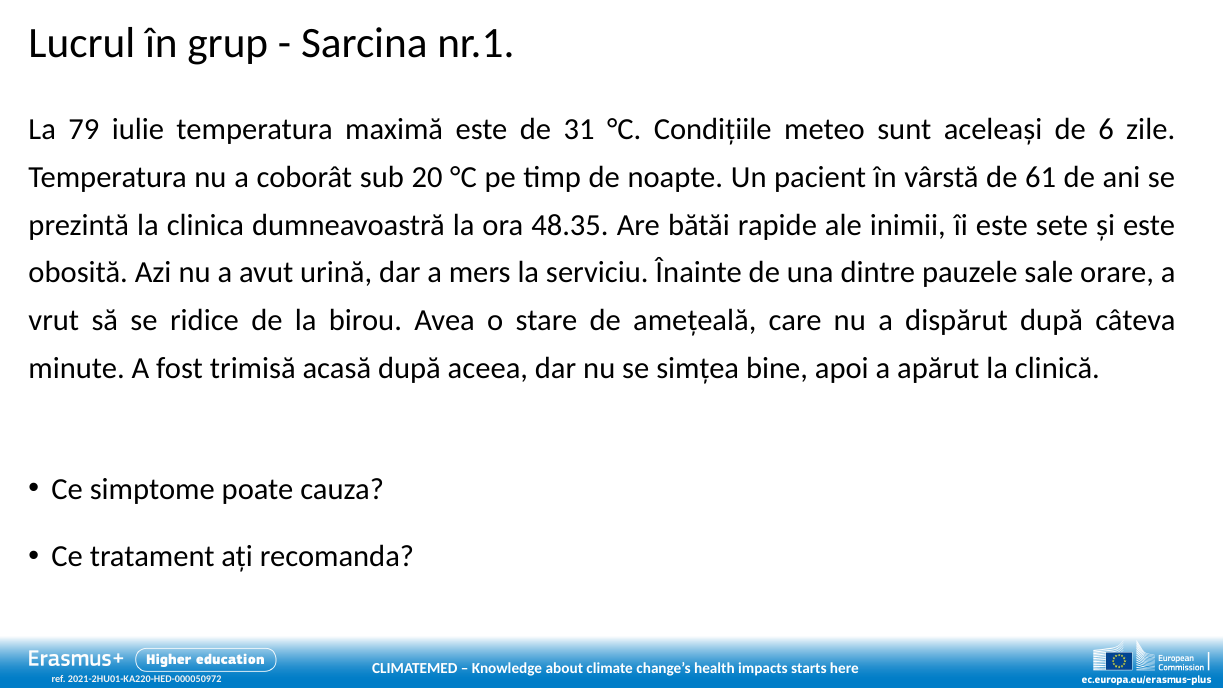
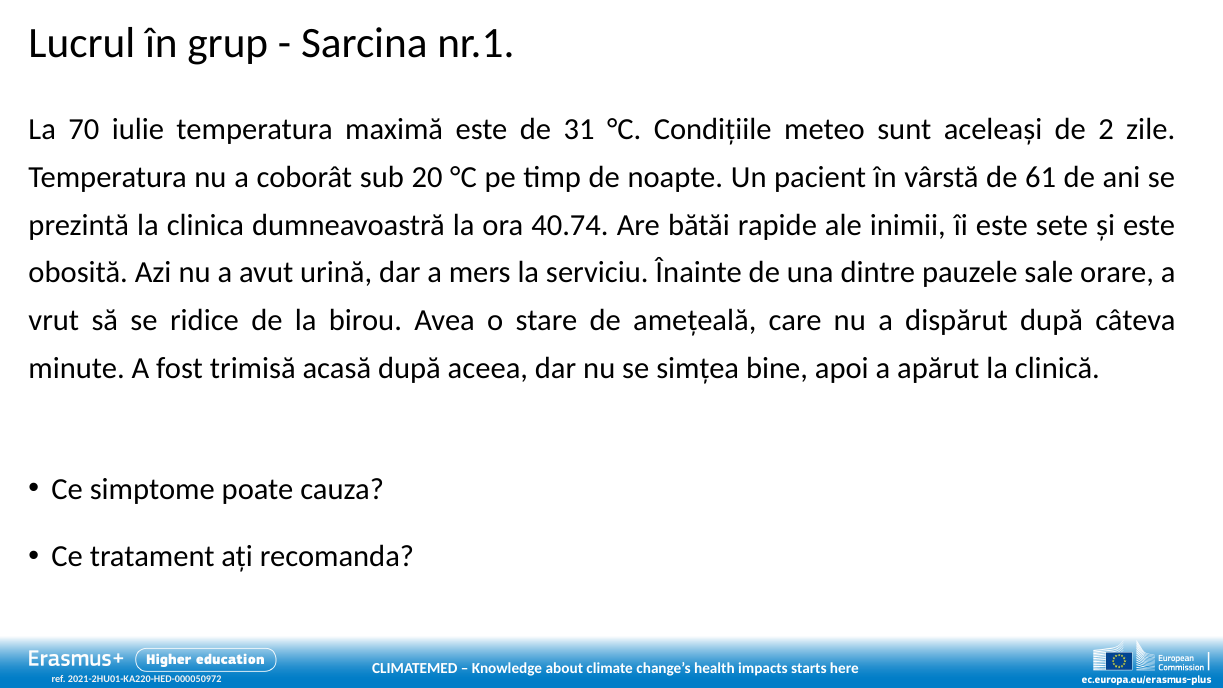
79: 79 -> 70 (84, 130)
6: 6 -> 2 (1106, 130)
48.35: 48.35 -> 40.74 (570, 225)
